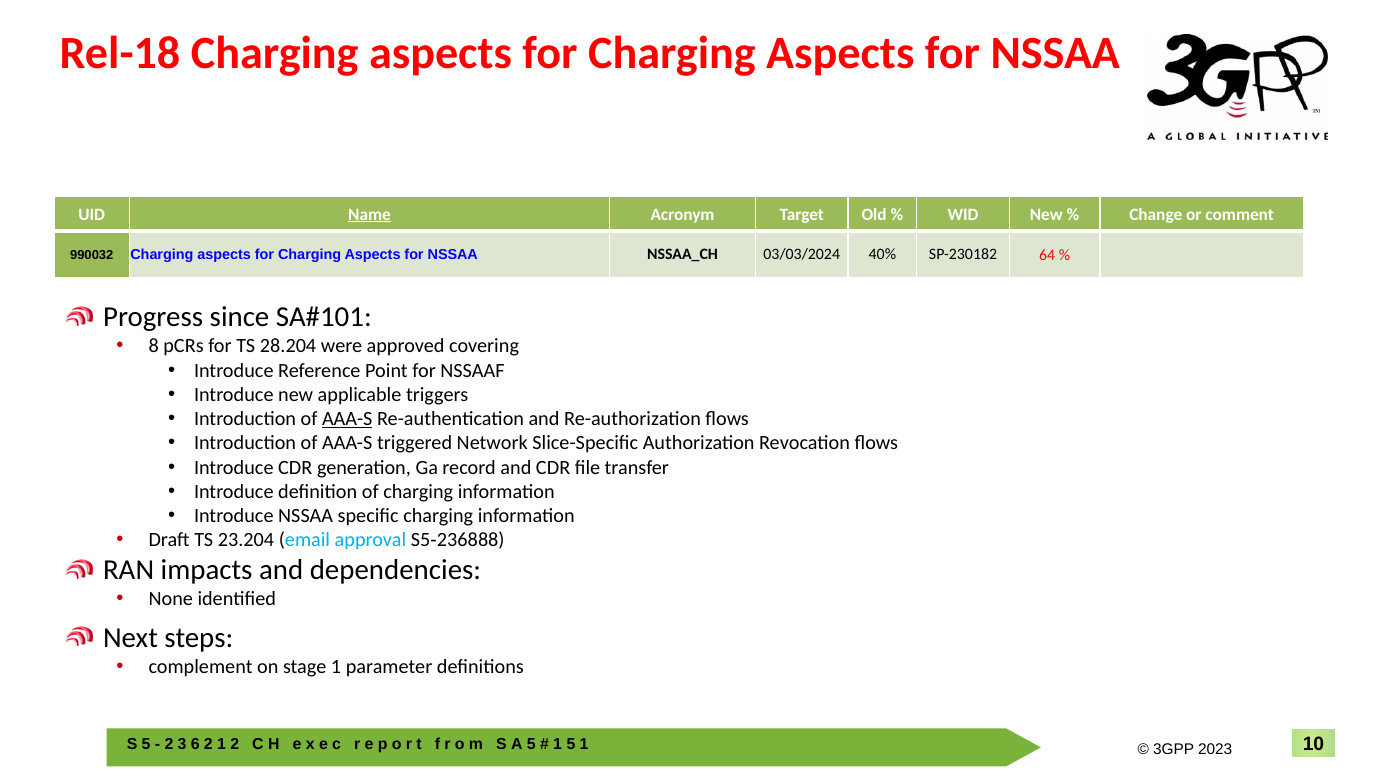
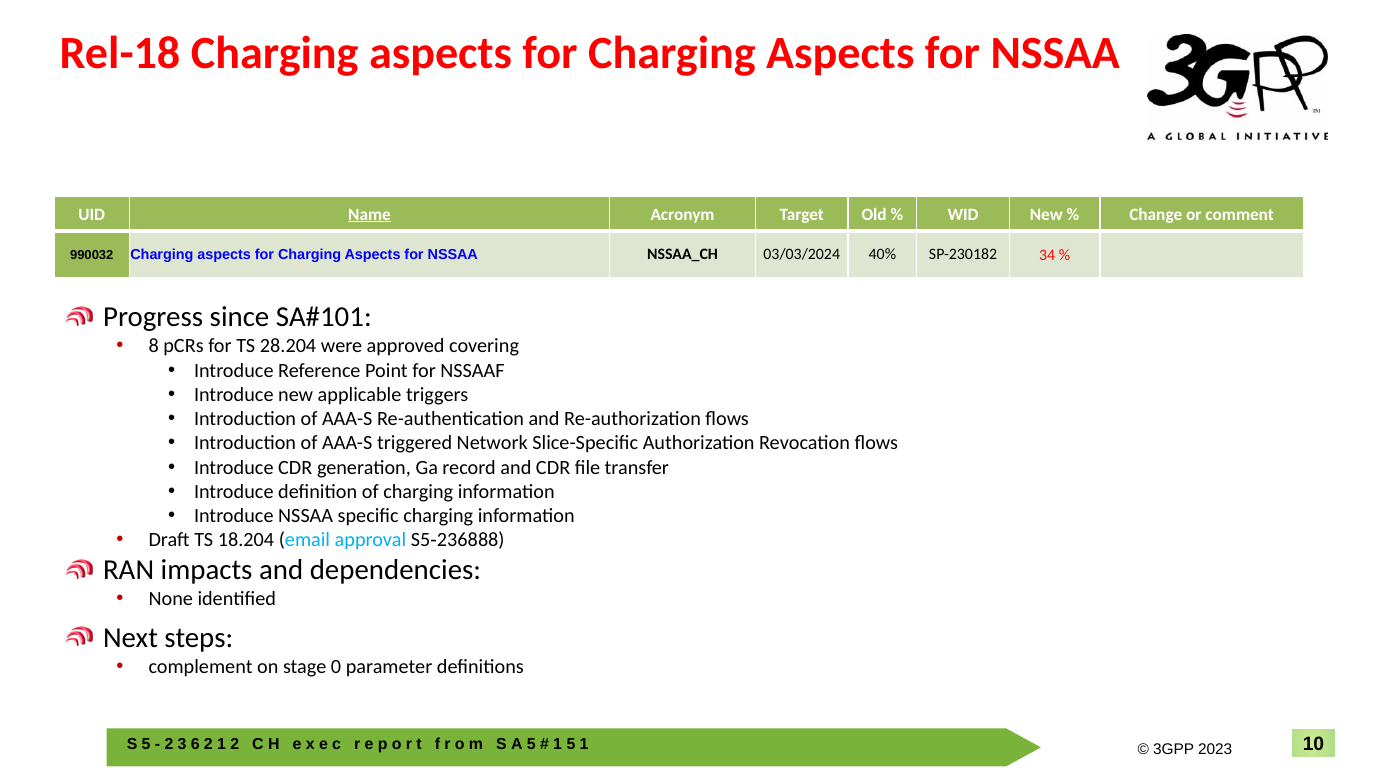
64: 64 -> 34 (1047, 255)
AAA-S underline: present -> none (347, 419)
23.204: 23.204 -> 18.204 (246, 540)
stage 1: 1 -> 0 (336, 667)
